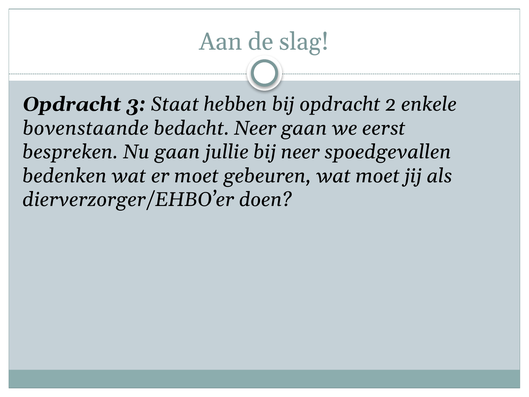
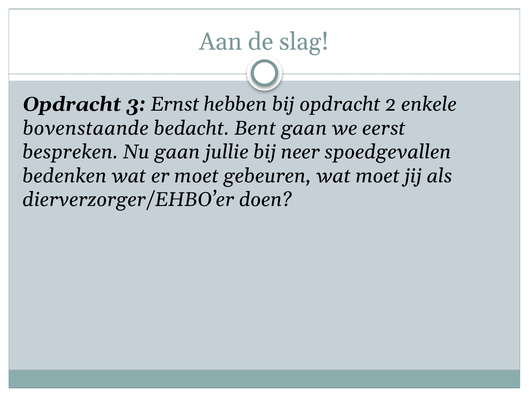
Staat: Staat -> Ernst (175, 104)
bedacht Neer: Neer -> Bent (255, 128)
